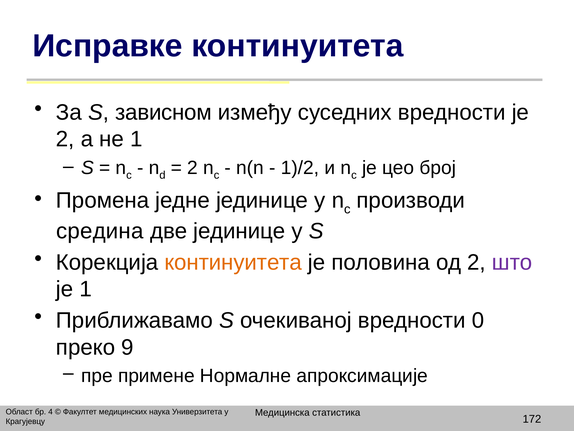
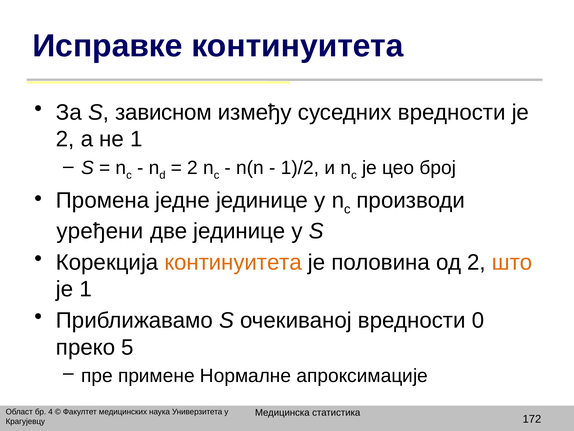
средина: средина -> уређени (100, 231)
што colour: purple -> orange (512, 262)
9: 9 -> 5 (128, 347)
